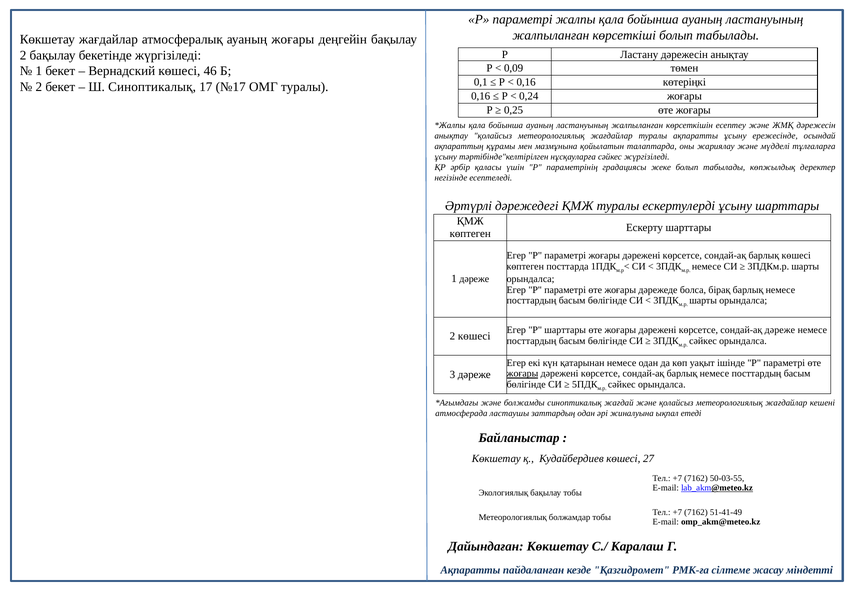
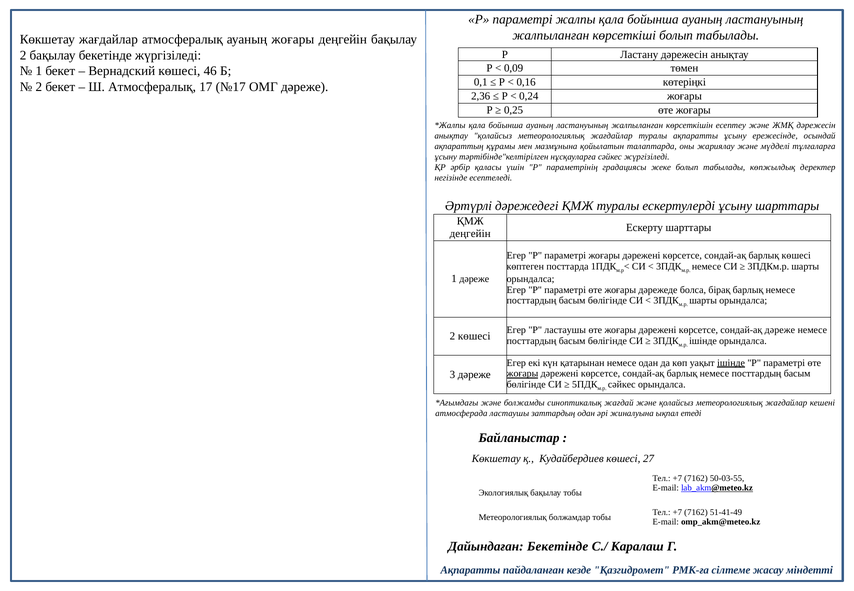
Ш Синоптикалық: Синоптикалық -> Атмосфералық (152, 87)
ОМГ туралы: туралы -> дәреже (305, 87)
0,16: 0,16 -> 2,36 (481, 96)
көптеген: көптеген -> деңгейін (470, 234)
Р шарттары: шарттары -> ластаушы (565, 330)
сәйкес: сәйкес -> ішінде (703, 341)
ішінде underline: none -> present (731, 363)
Дайындаған Көкшетау: Көкшетау -> Бекетінде (558, 547)
